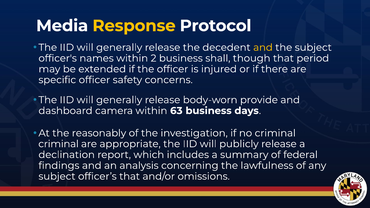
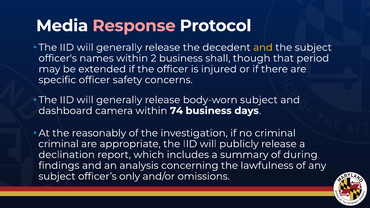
Response colour: yellow -> pink (134, 26)
body-worn provide: provide -> subject (259, 100)
63: 63 -> 74 (176, 111)
federal: federal -> during (300, 155)
officer’s that: that -> only (130, 176)
